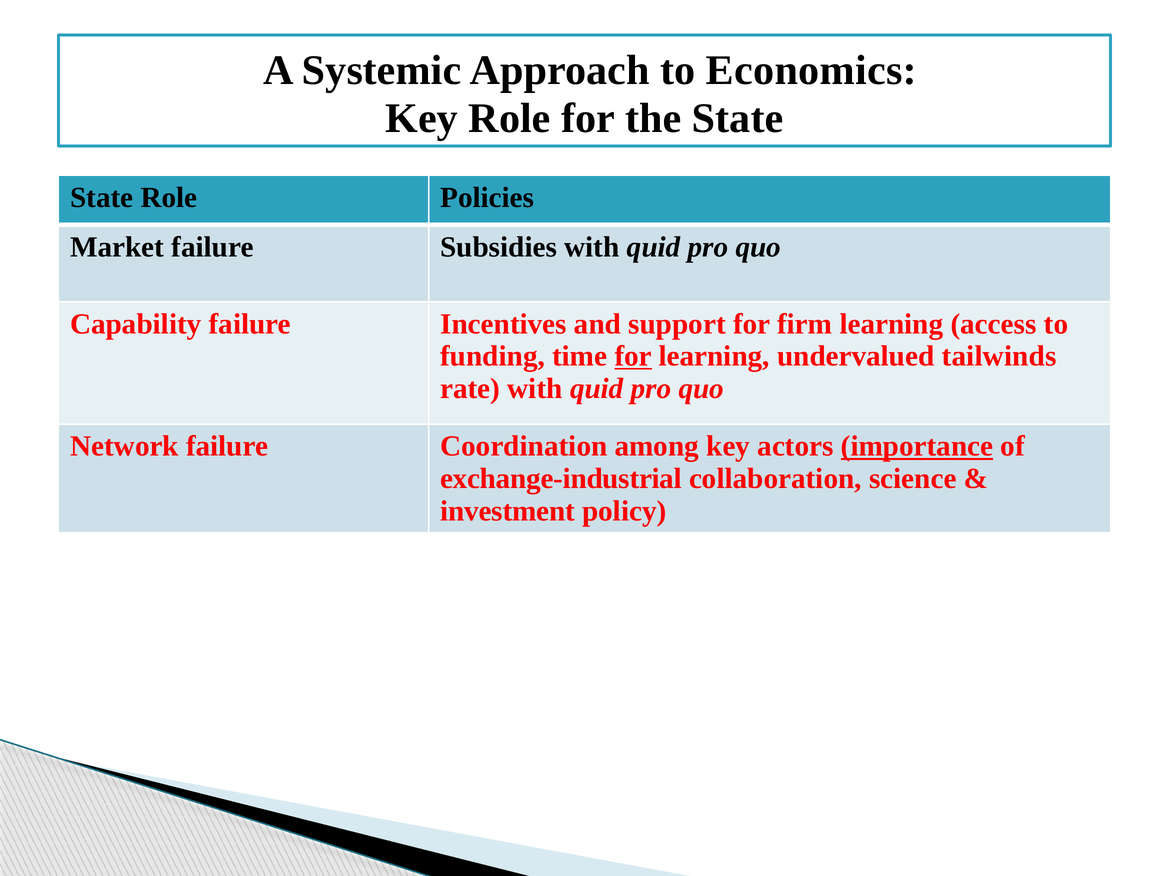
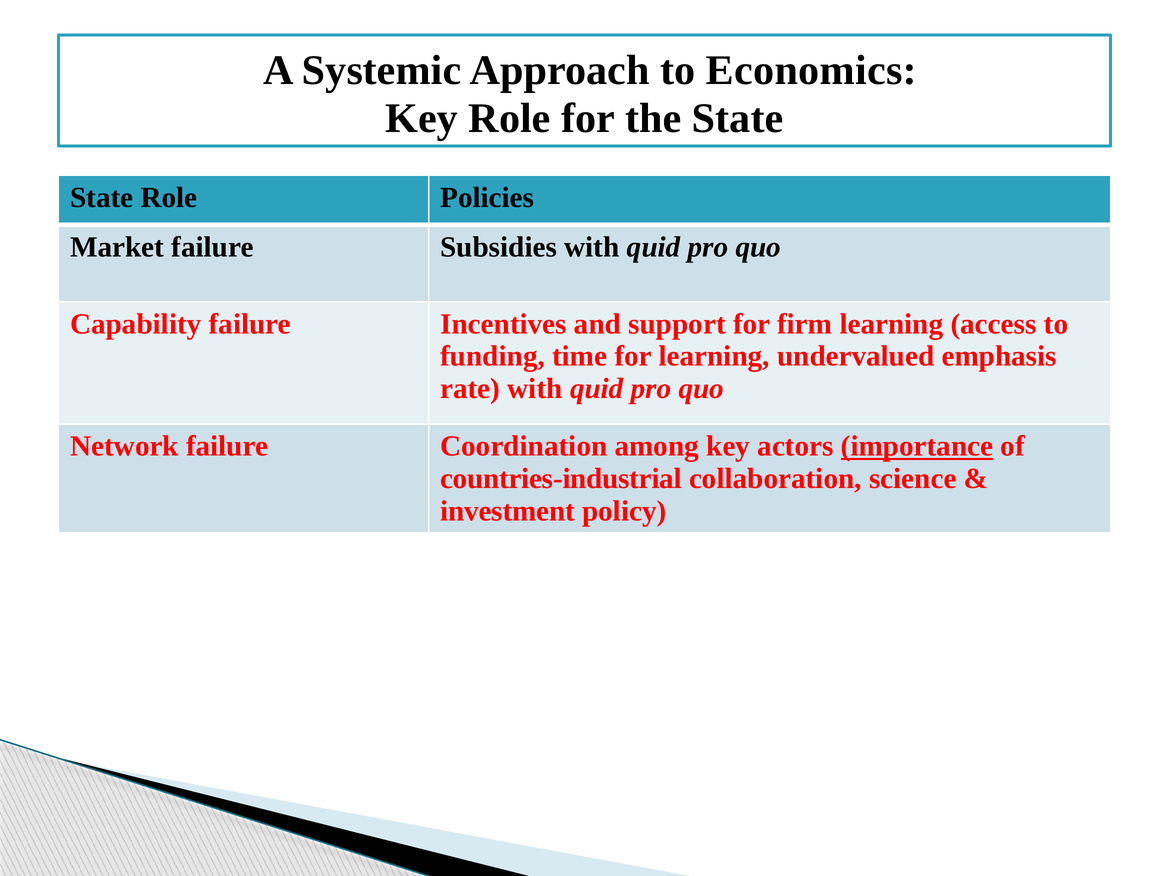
for underline: present -> none (633, 357)
tailwinds: tailwinds -> emphasis (999, 357)
exchange-industrial: exchange-industrial -> countries-industrial (561, 479)
